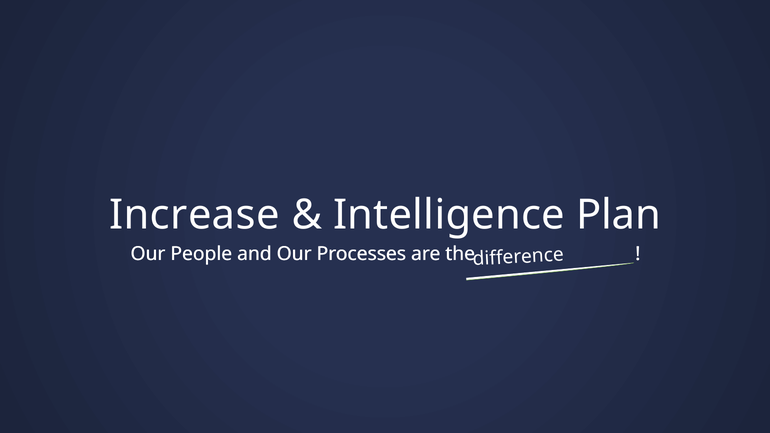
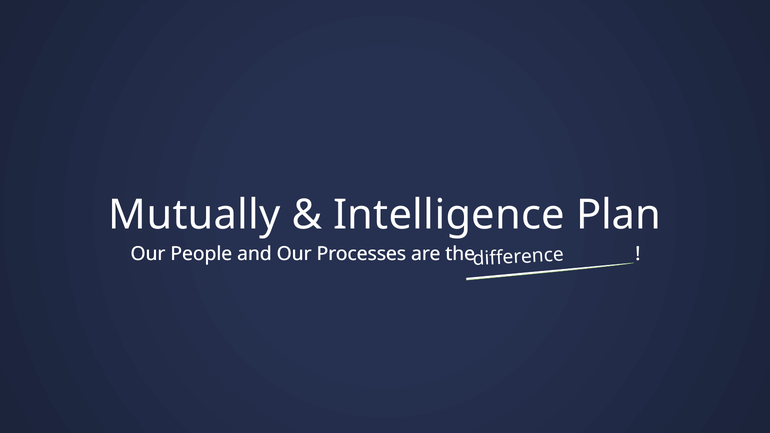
Increase: Increase -> Mutually (195, 215)
